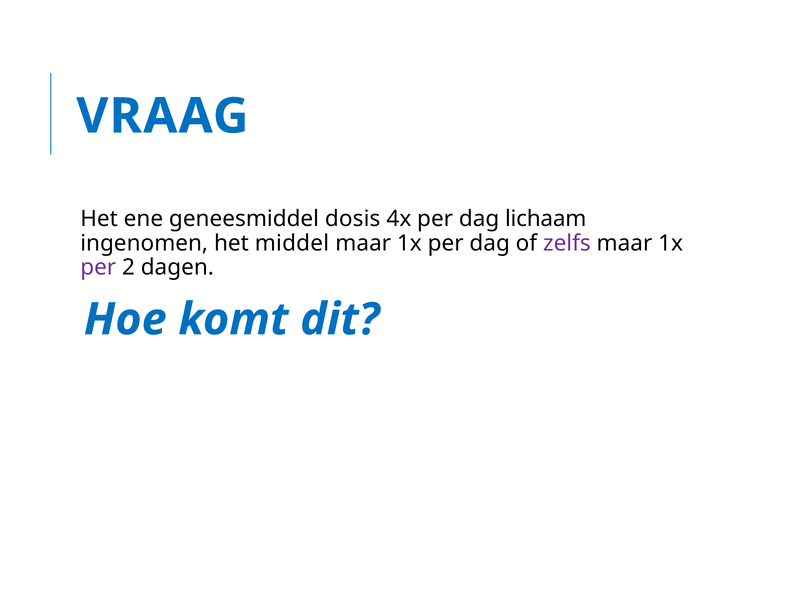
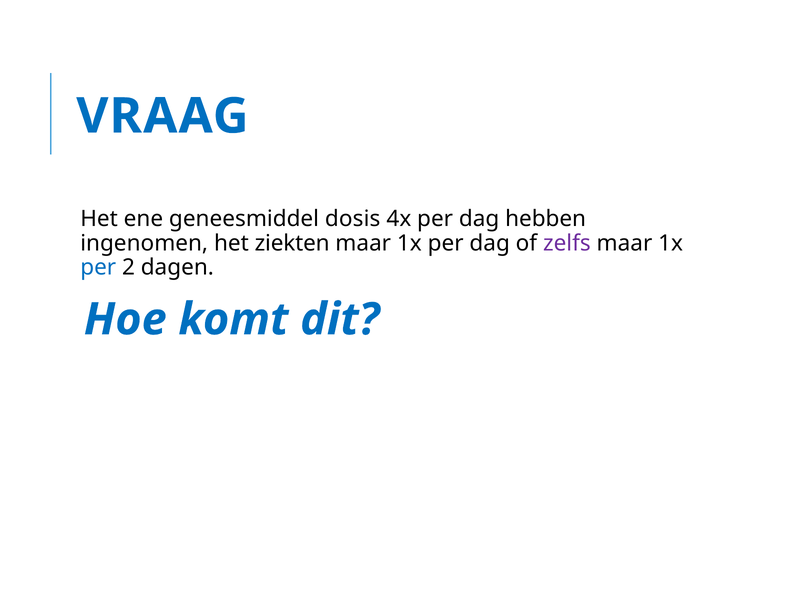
lichaam: lichaam -> hebben (546, 219)
middel: middel -> ziekten (292, 243)
per colour: purple -> blue (98, 268)
